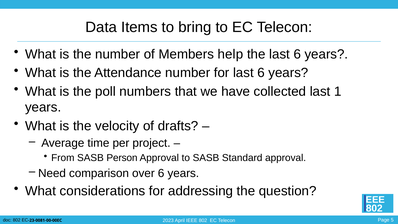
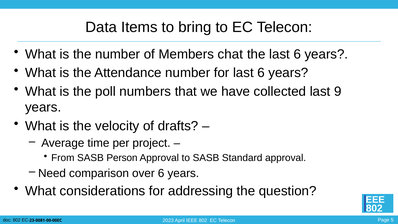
help: help -> chat (230, 54)
1: 1 -> 9 (338, 91)
